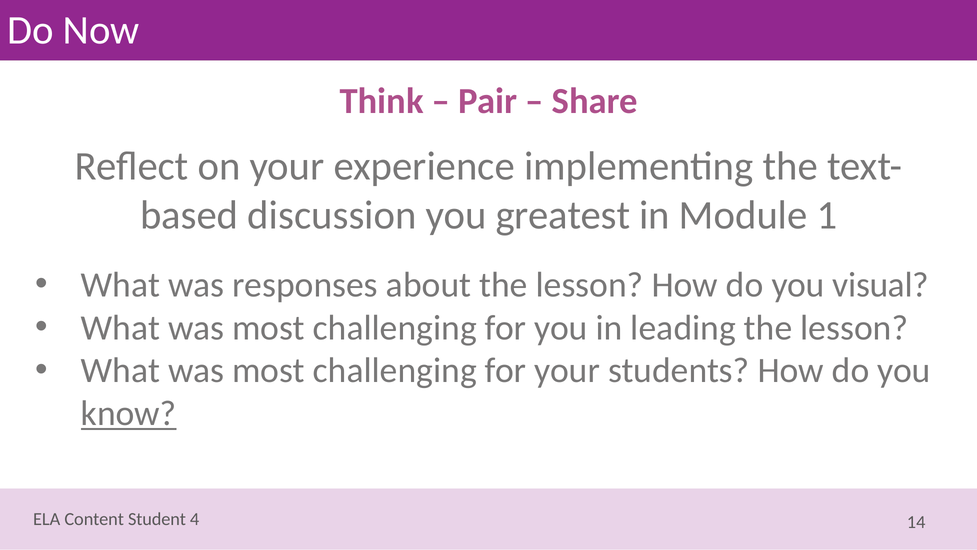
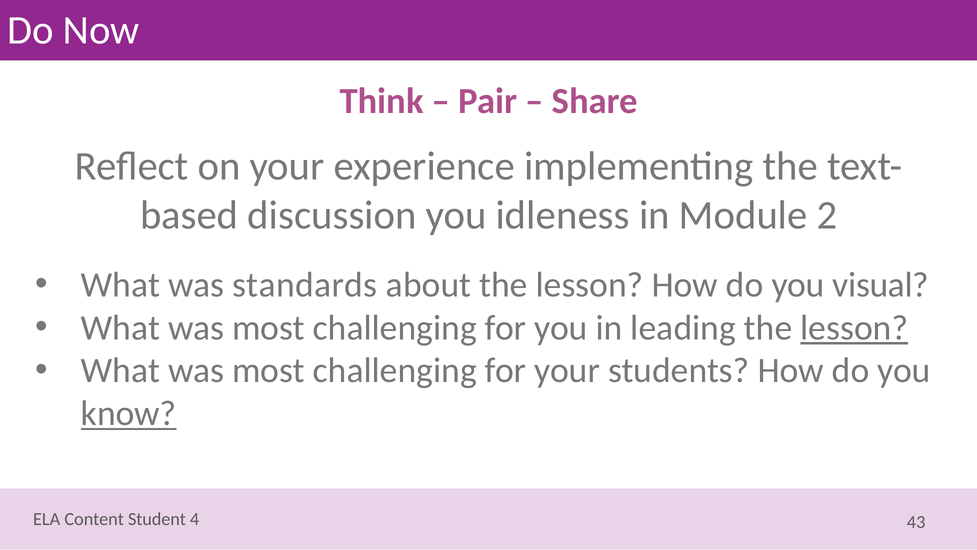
greatest: greatest -> idleness (563, 215)
1: 1 -> 2 (827, 215)
responses: responses -> standards (305, 285)
lesson underline: none -> present (854, 328)
14: 14 -> 43 (916, 522)
